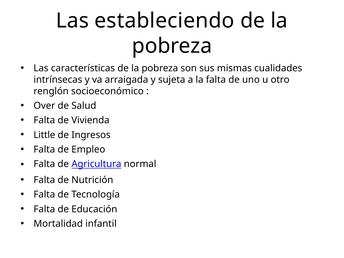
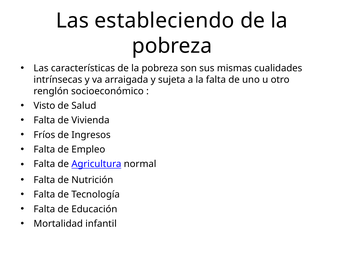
Over: Over -> Visto (44, 106)
Little: Little -> Fríos (44, 135)
